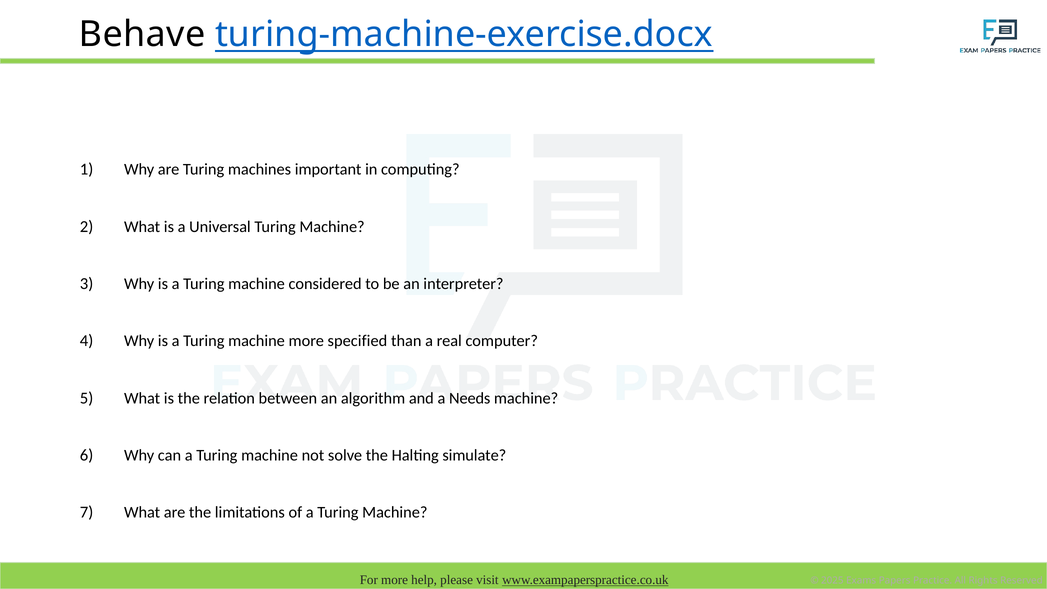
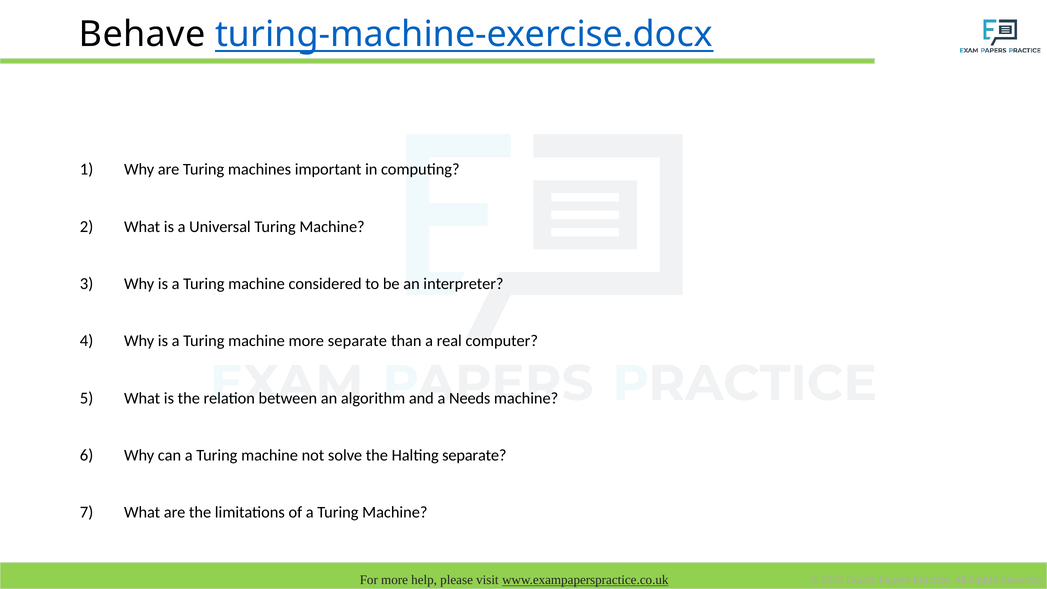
more specified: specified -> separate (357, 341)
Halting simulate: simulate -> separate (474, 455)
